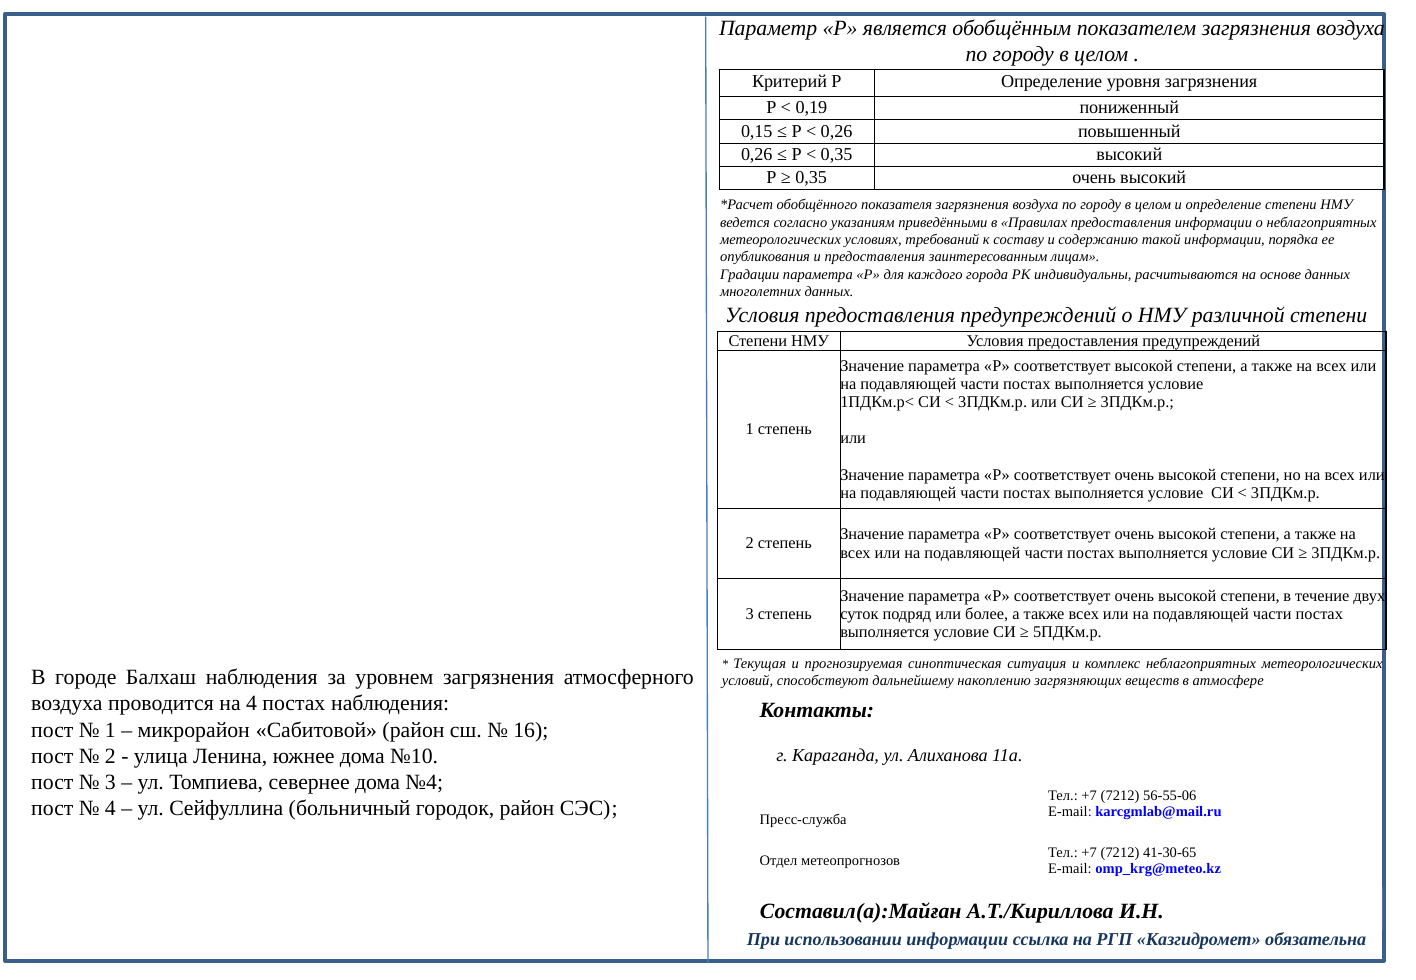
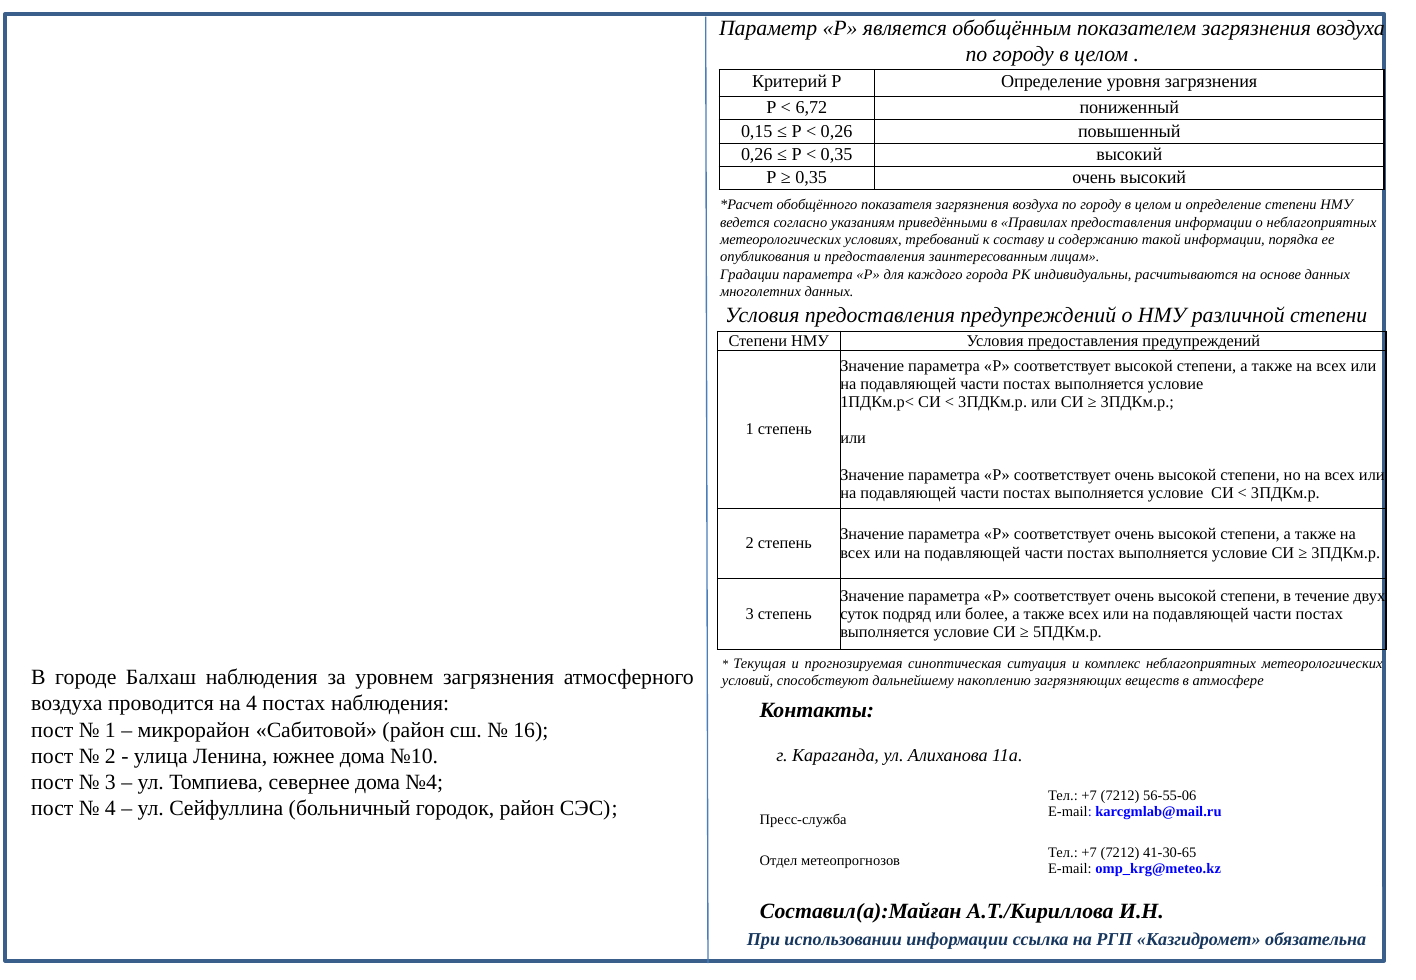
0,19: 0,19 -> 6,72 (811, 108)
